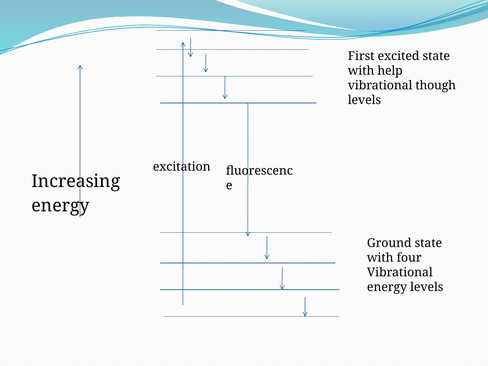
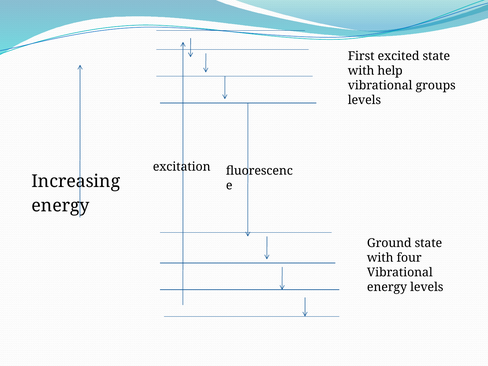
though: though -> groups (436, 86)
